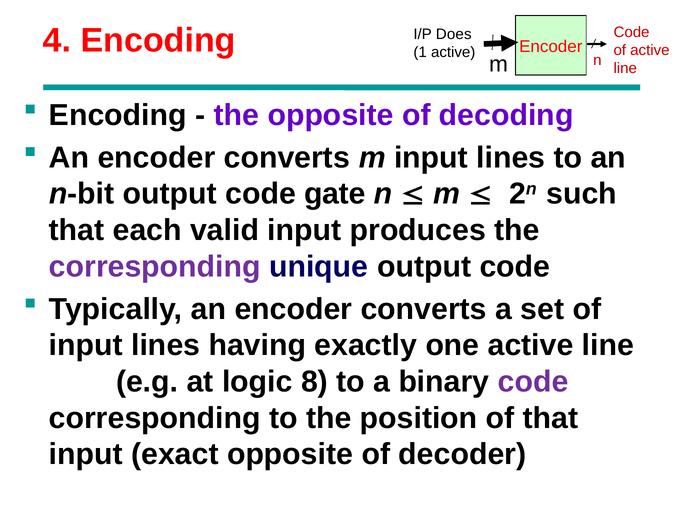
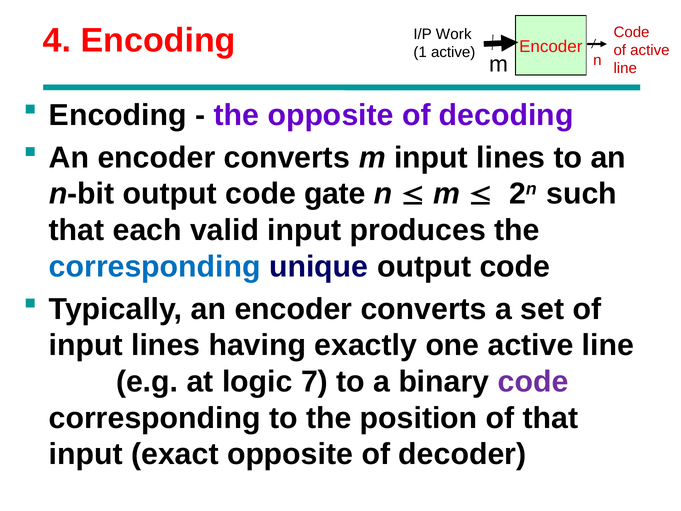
Does: Does -> Work (454, 34)
corresponding colour: purple -> blue (155, 267)
8: 8 -> 7 (314, 382)
